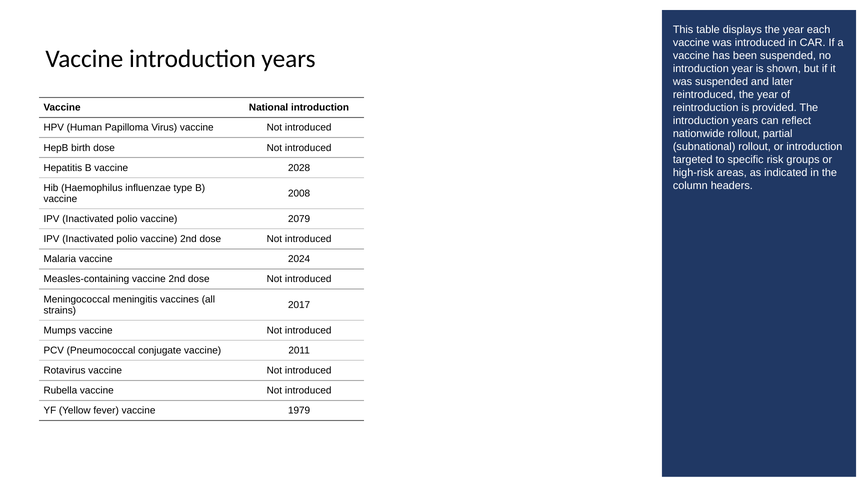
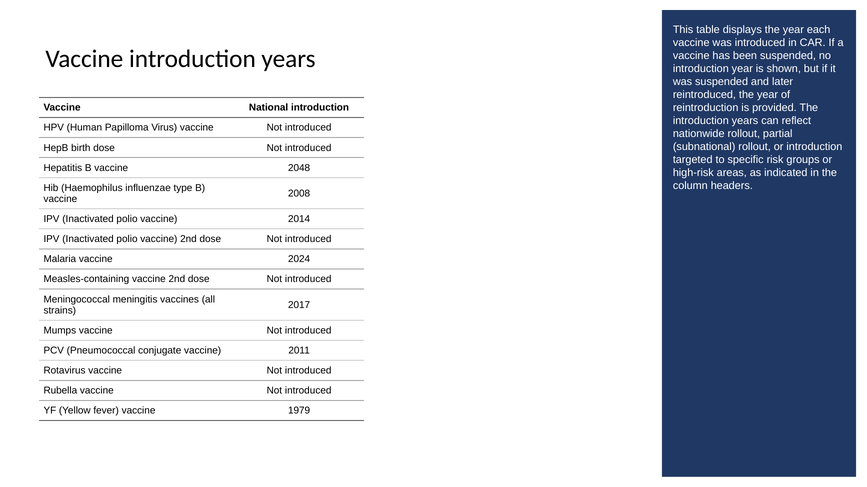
2028: 2028 -> 2048 (299, 168)
2079: 2079 -> 2014 (299, 219)
